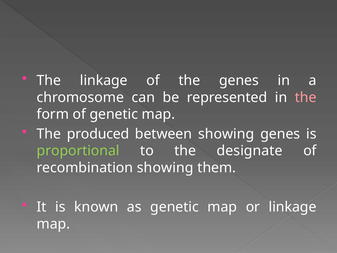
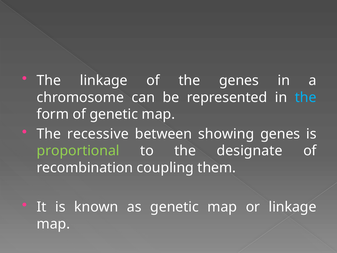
the colour: pink -> light blue (306, 97)
produced: produced -> recessive (98, 134)
recombination showing: showing -> coupling (165, 168)
